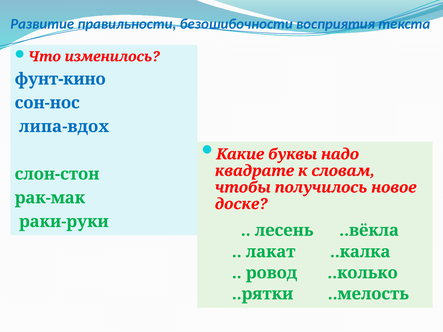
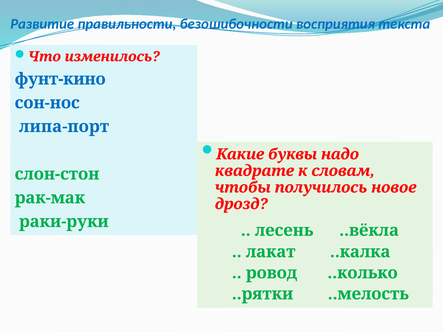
липа-вдох: липа-вдох -> липа-порт (64, 127)
доске: доске -> дрозд (241, 204)
